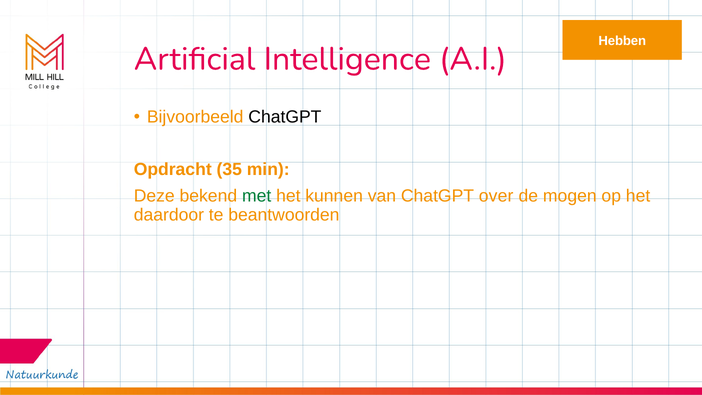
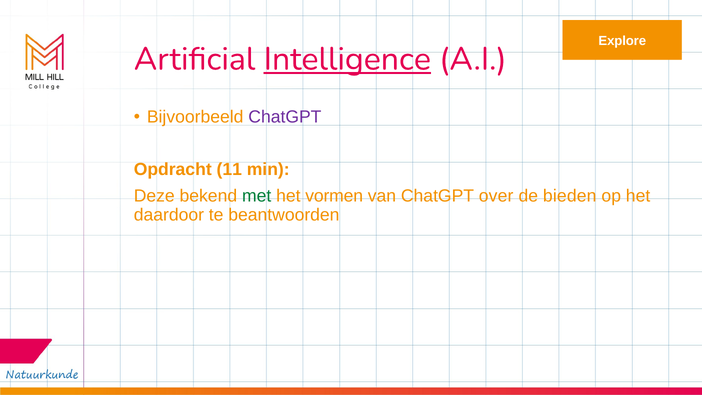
Hebben: Hebben -> Explore (622, 41)
Intelligence underline: none -> present (347, 59)
ChatGPT colour: black -> purple (285, 117)
35: 35 -> 11 (229, 170)
kunnen: kunnen -> vormen (334, 196)
mogen: mogen -> bieden (570, 196)
